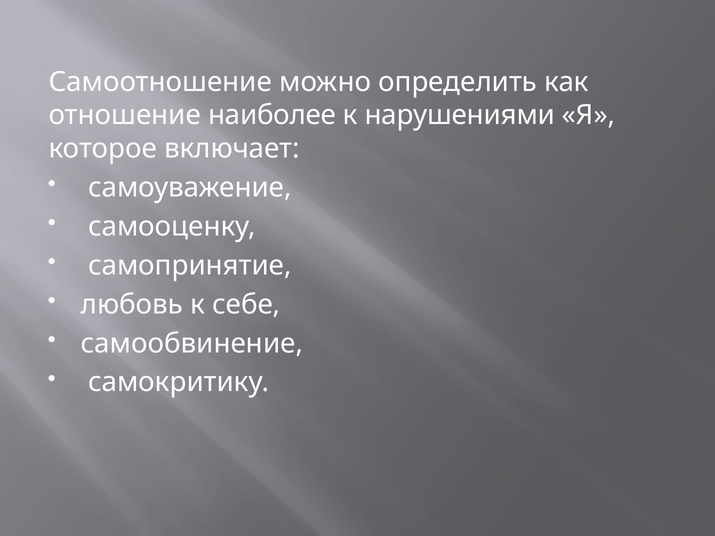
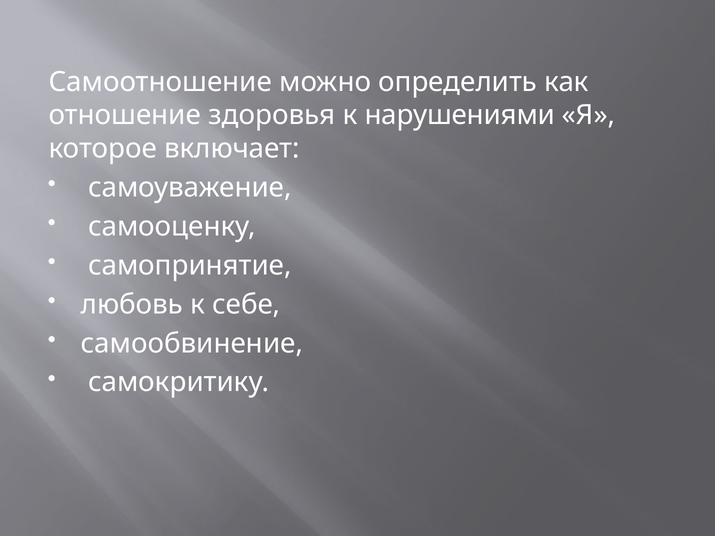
наиболее: наиболее -> здоровья (272, 115)
